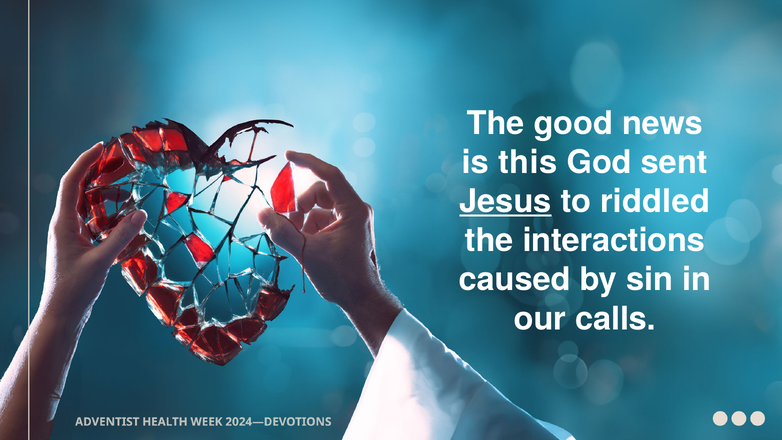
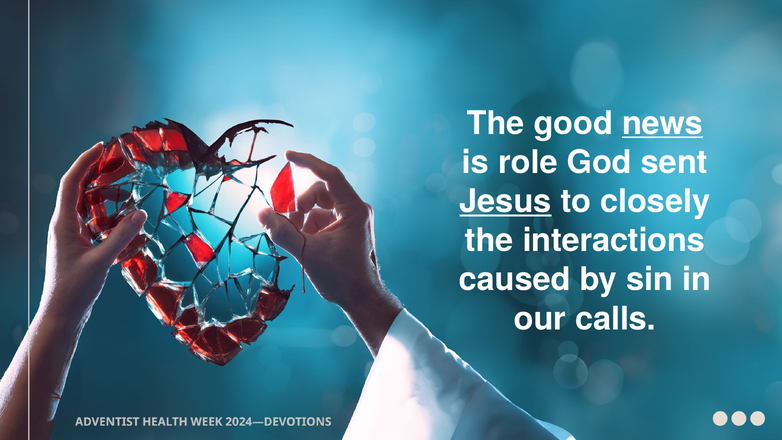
news underline: none -> present (663, 123)
this: this -> role (528, 162)
riddled: riddled -> closely (655, 201)
